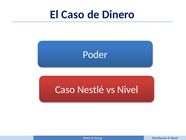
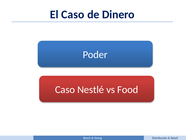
Nivel: Nivel -> Food (128, 89)
